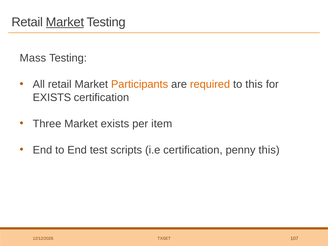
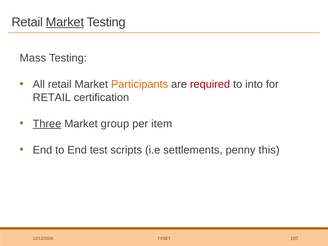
required colour: orange -> red (210, 84)
to this: this -> into (254, 84)
EXISTS: EXISTS -> RETAIL (52, 97)
Three underline: none -> present (47, 124)
Market exists: exists -> group (115, 124)
i.e certification: certification -> settlements (193, 150)
